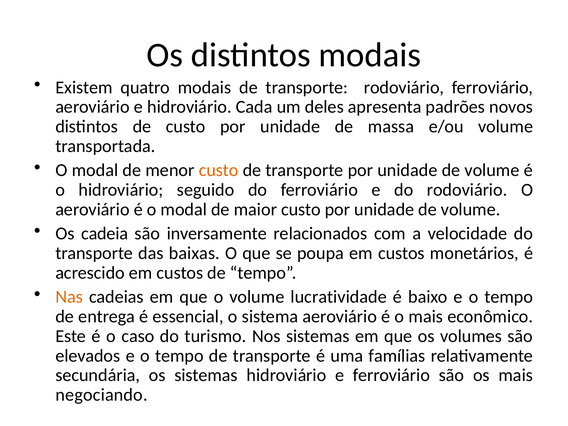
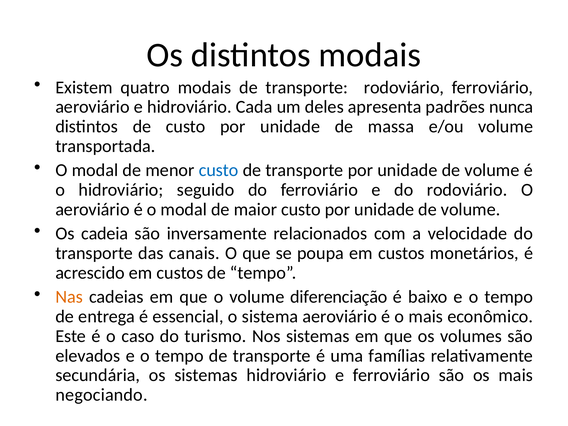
novos: novos -> nunca (511, 107)
custo colour: orange -> blue (219, 170)
baixas: baixas -> canais (194, 253)
lucratividade: lucratividade -> diferenciação (339, 297)
